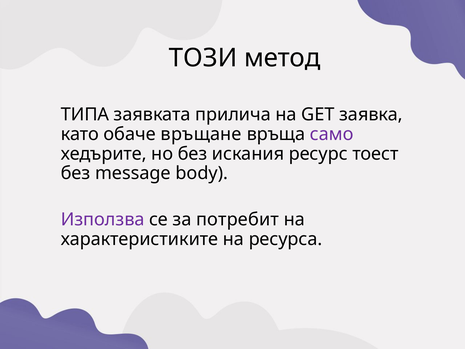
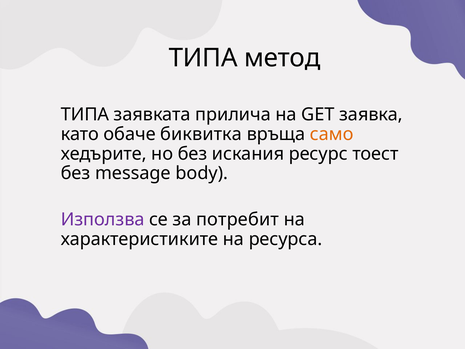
ТОЗИ: ТОЗИ -> ТИПА (203, 58)
връщане: връщане -> биквитка (201, 134)
само colour: purple -> orange (332, 134)
